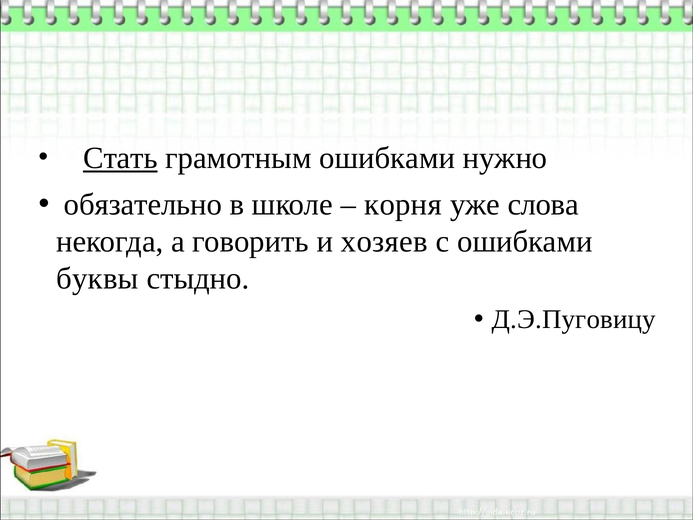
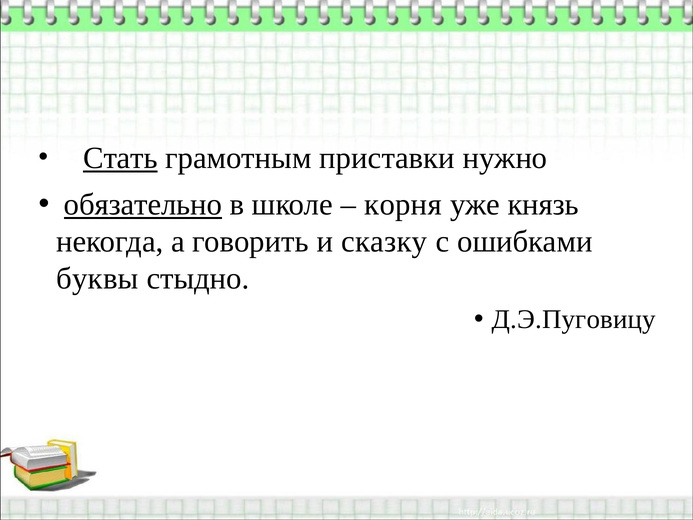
грамотным ошибками: ошибками -> приставки (387, 158)
обязательно underline: none -> present (143, 205)
слова: слова -> князь (543, 205)
хозяев: хозяев -> сказку (384, 242)
